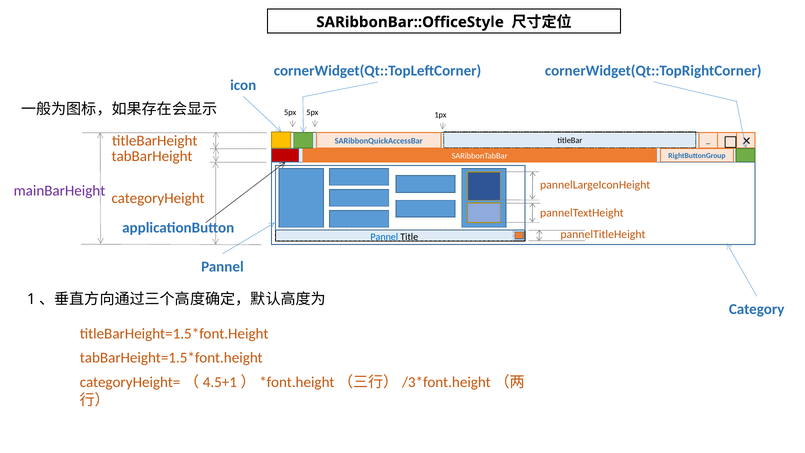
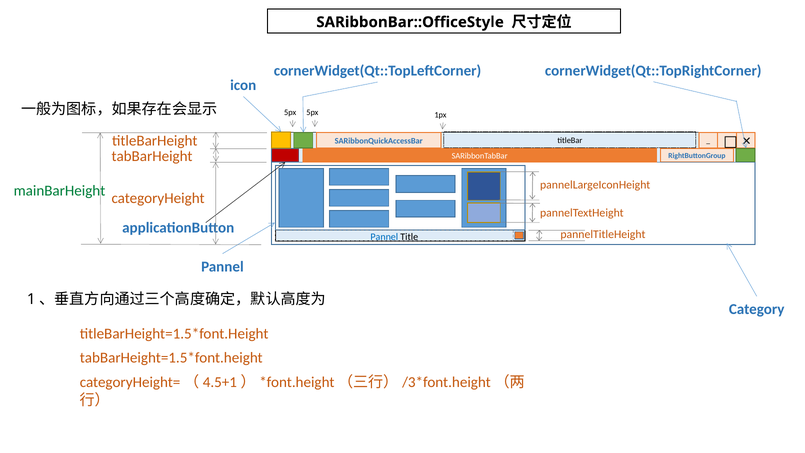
mainBarHeight colour: purple -> green (59, 191)
